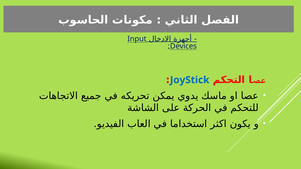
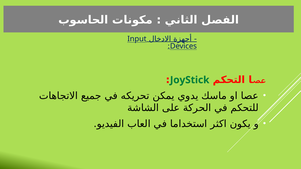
JoyStick colour: blue -> green (190, 80)
